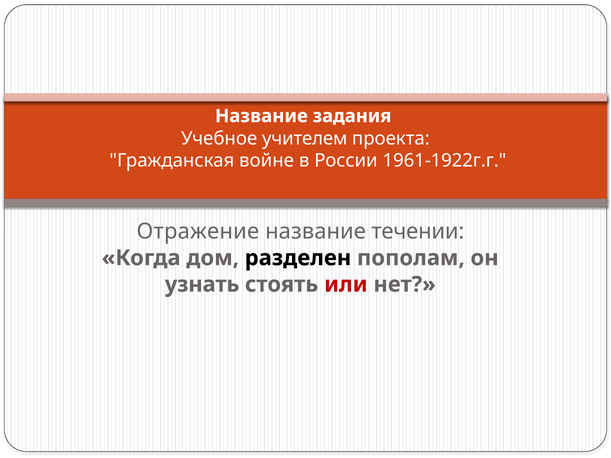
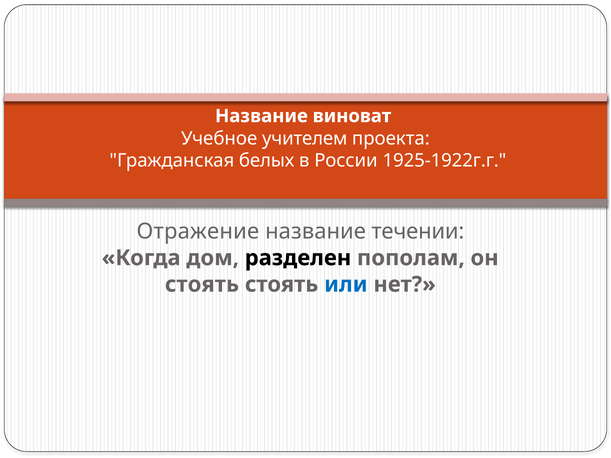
задания: задания -> виноват (352, 116)
войне: войне -> белых (267, 161)
1961-1922г.г: 1961-1922г.г -> 1925-1922г.г (444, 161)
узнать: узнать -> стоять (202, 285)
или colour: red -> blue (346, 285)
